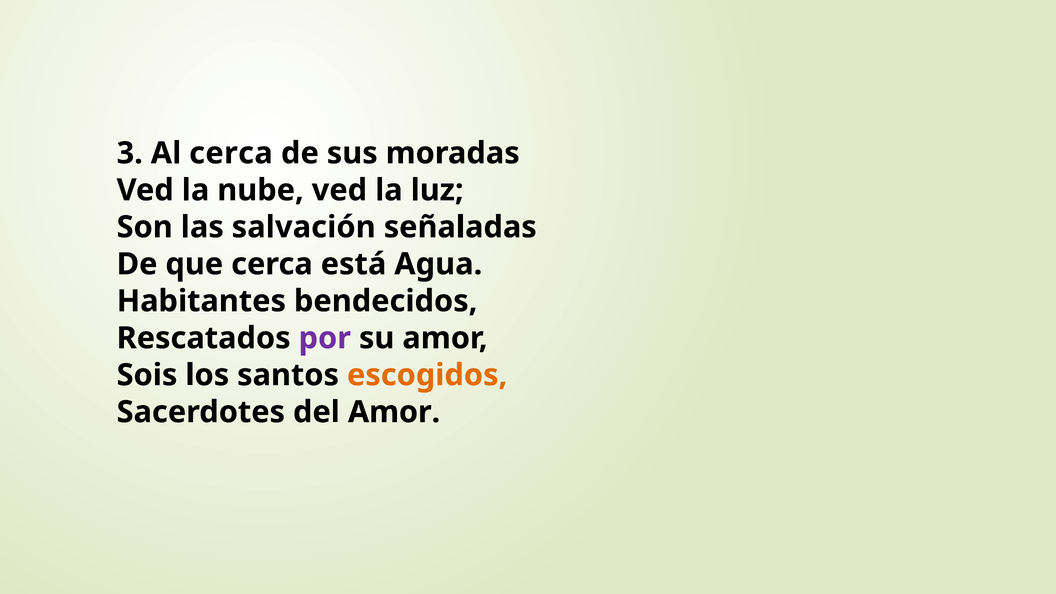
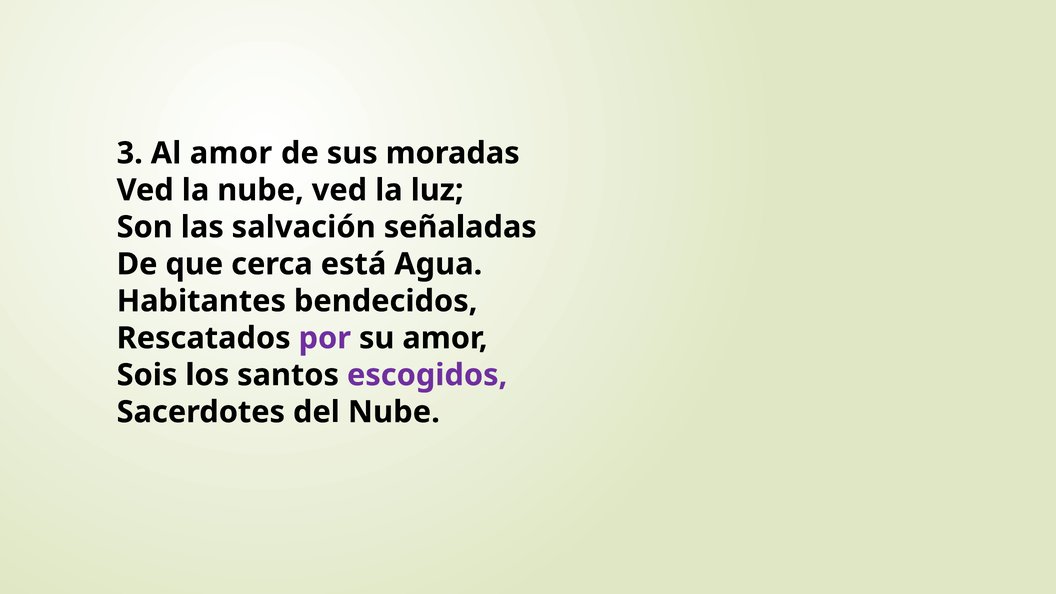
Al cerca: cerca -> amor (231, 153)
escogidos colour: orange -> purple (427, 375)
del Amor: Amor -> Nube (394, 412)
